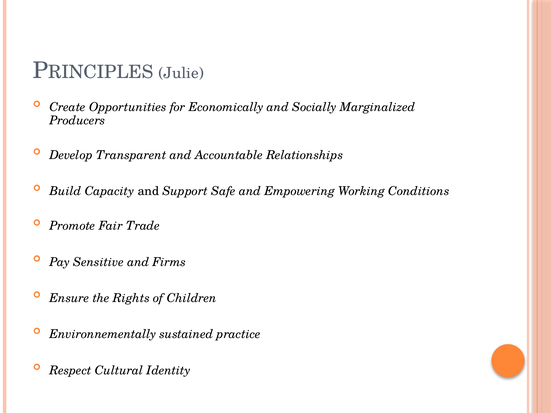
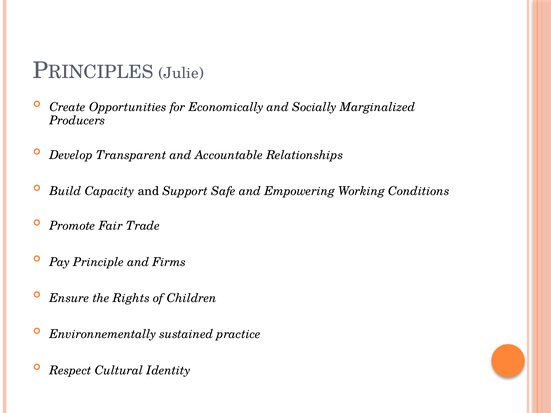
Sensitive: Sensitive -> Principle (99, 262)
